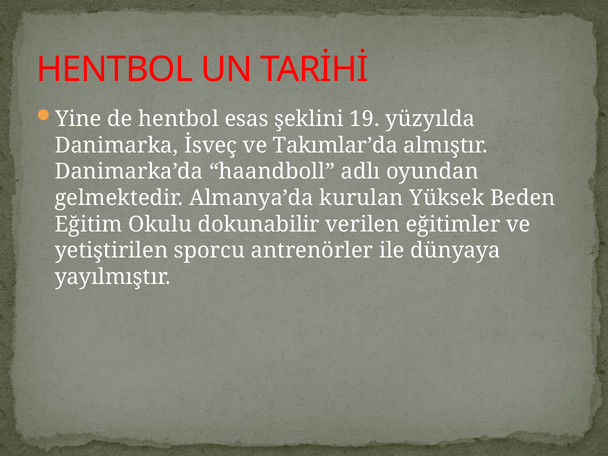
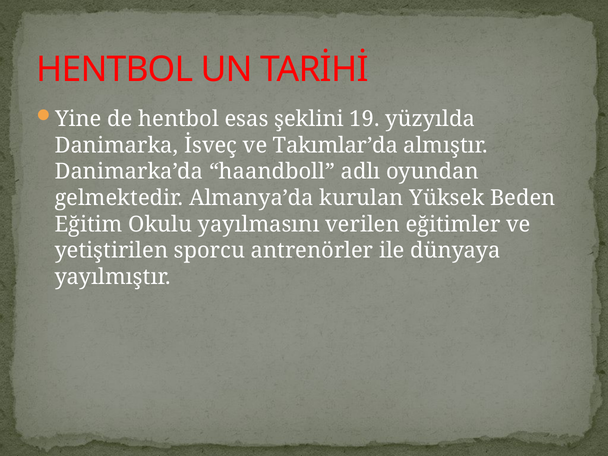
dokunabilir: dokunabilir -> yayılmasını (259, 224)
